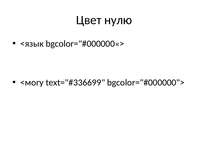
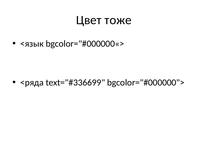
нулю: нулю -> тоже (118, 20)
<могу: <могу -> <ряда (32, 82)
